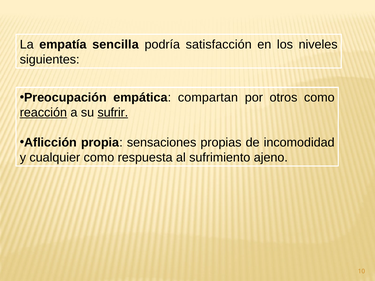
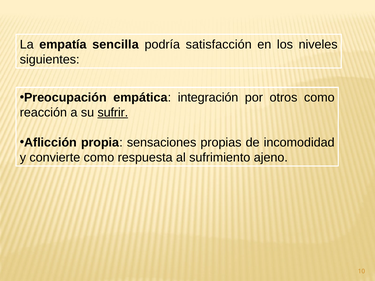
compartan: compartan -> integración (208, 98)
reacción underline: present -> none (43, 113)
cualquier: cualquier -> convierte (55, 158)
